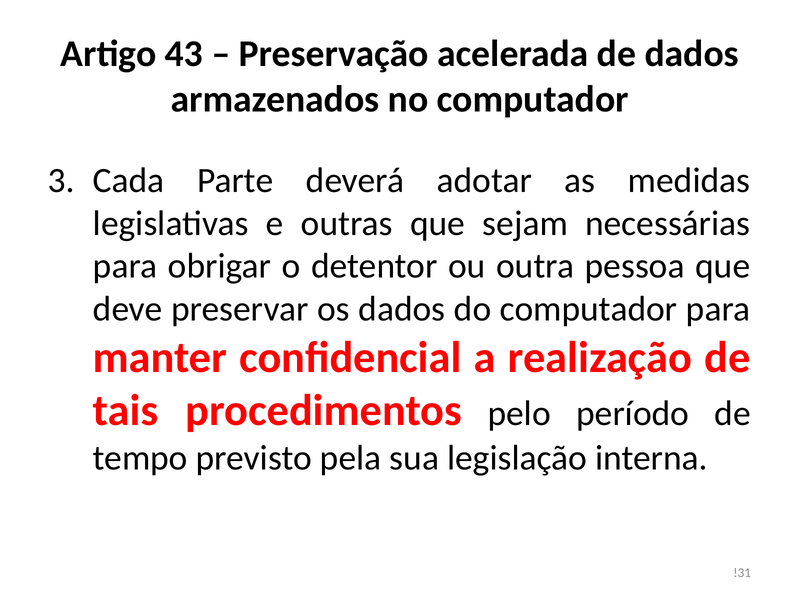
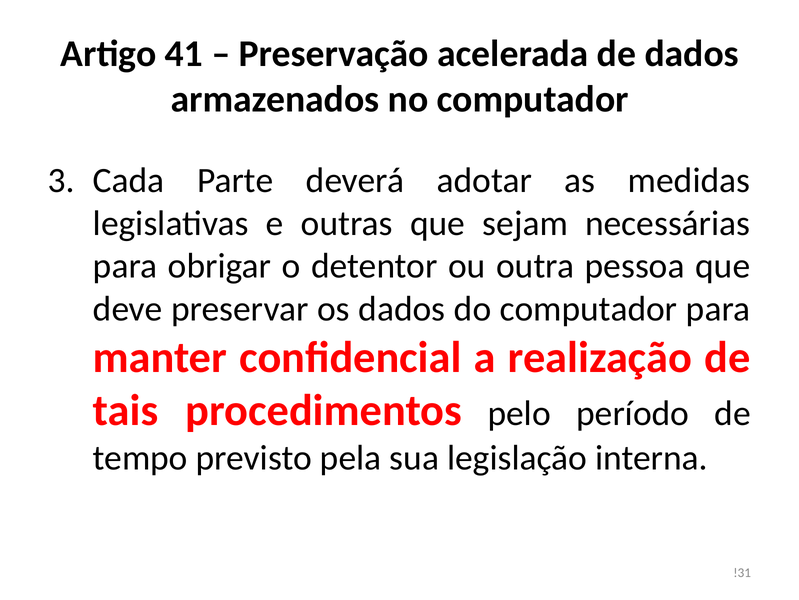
43: 43 -> 41 (184, 54)
